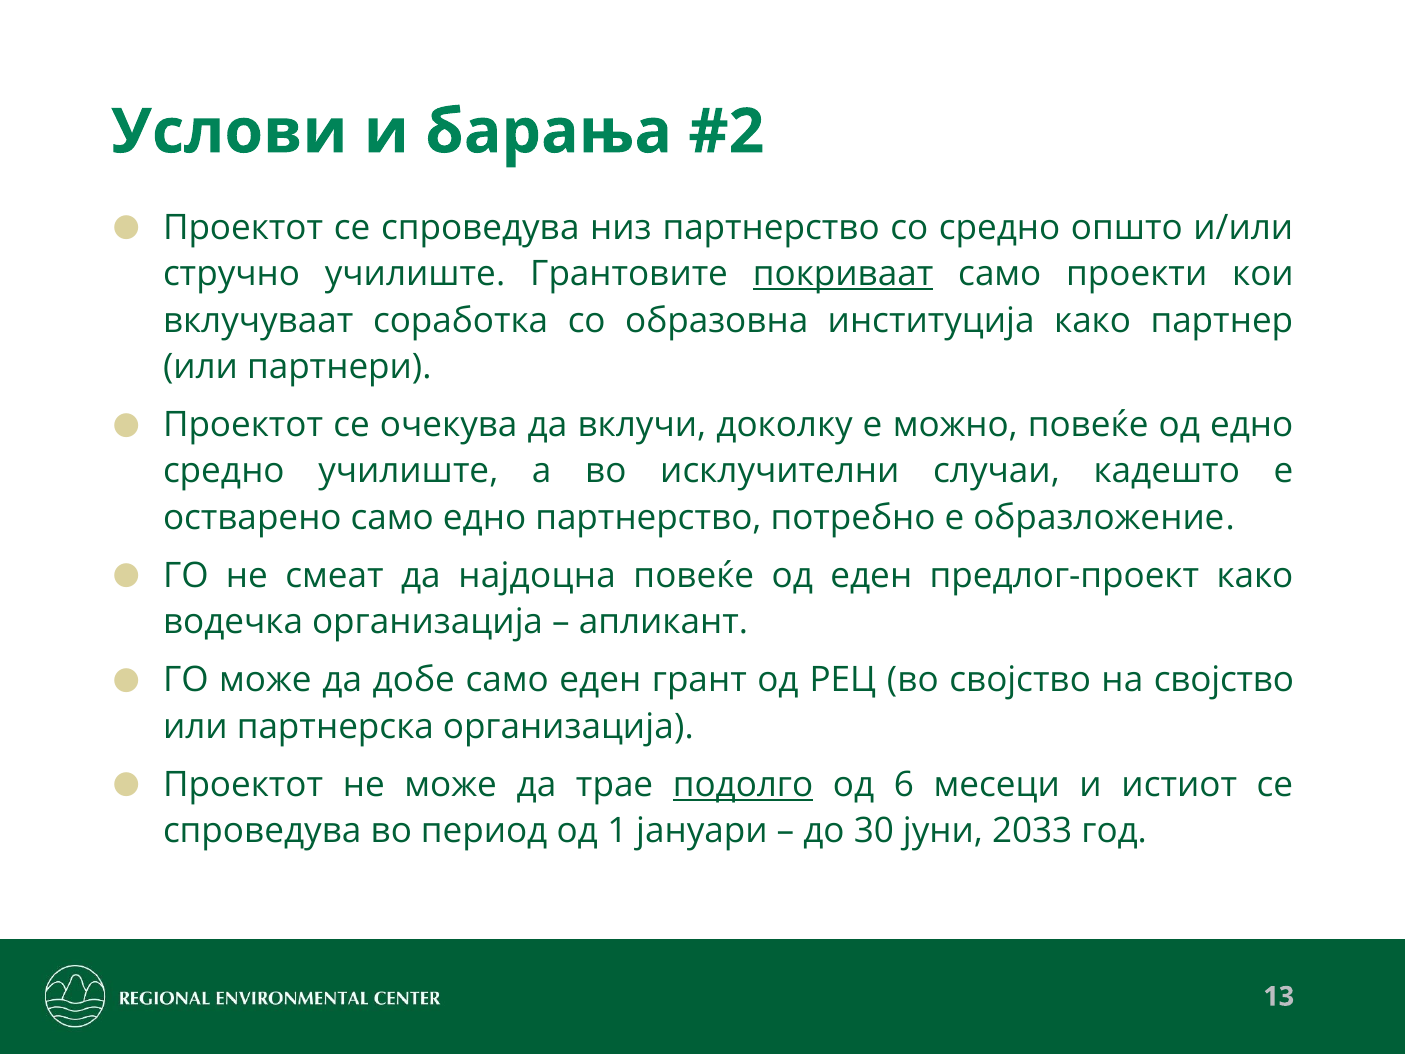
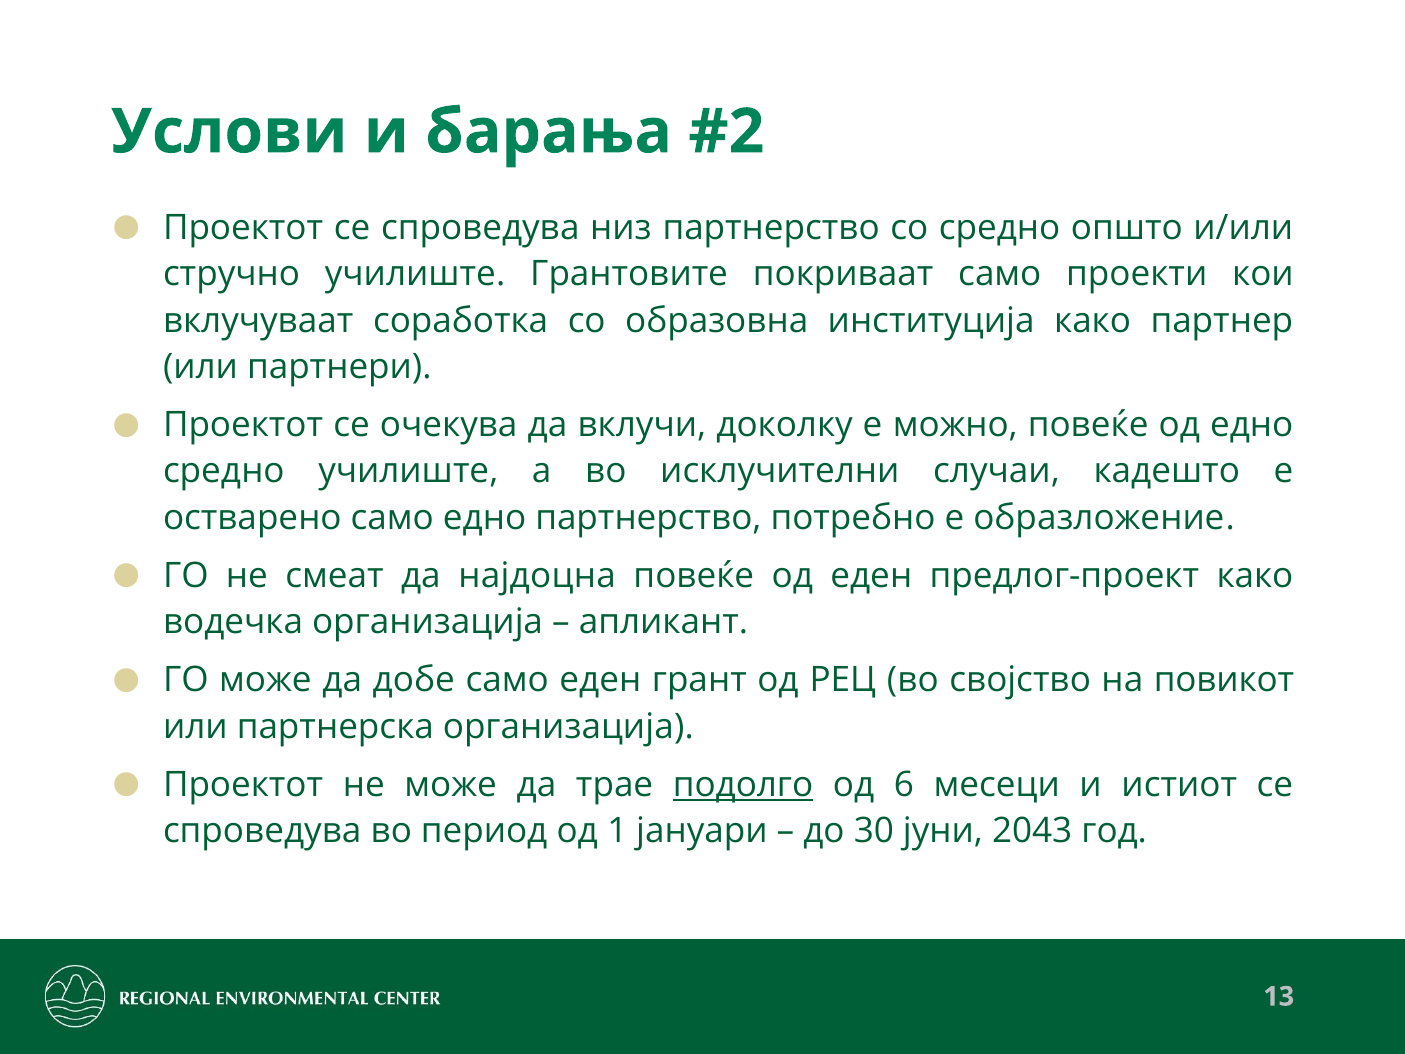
покриваат underline: present -> none (843, 274)
на својство: својство -> повикот (1224, 680)
2033: 2033 -> 2043 (1032, 831)
